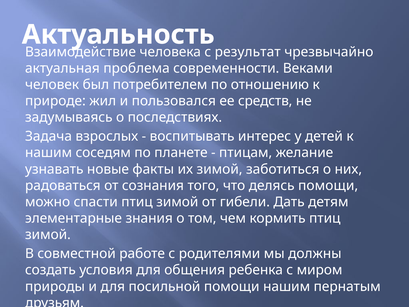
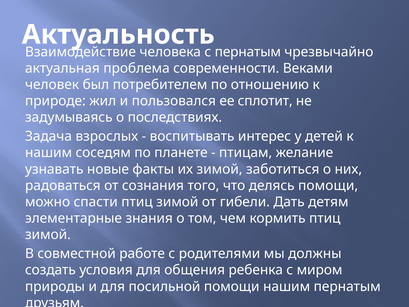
результат: результат -> пернатым (248, 52)
средств: средств -> сплотит (265, 101)
